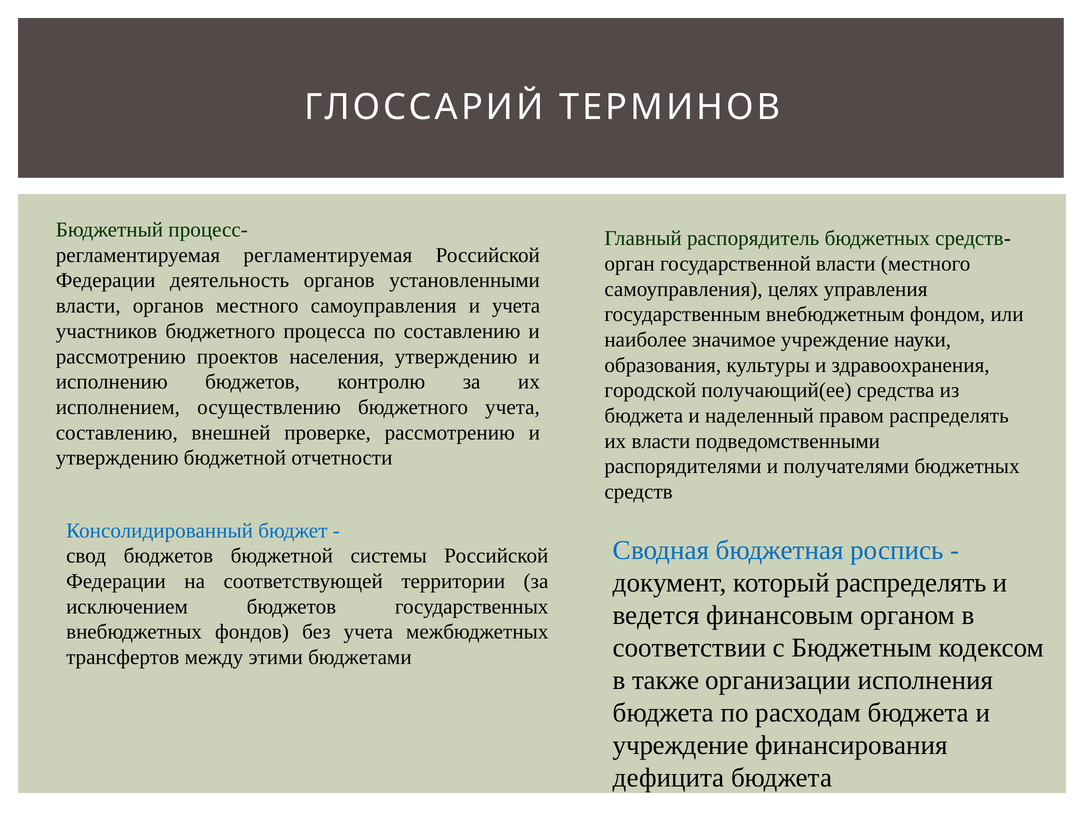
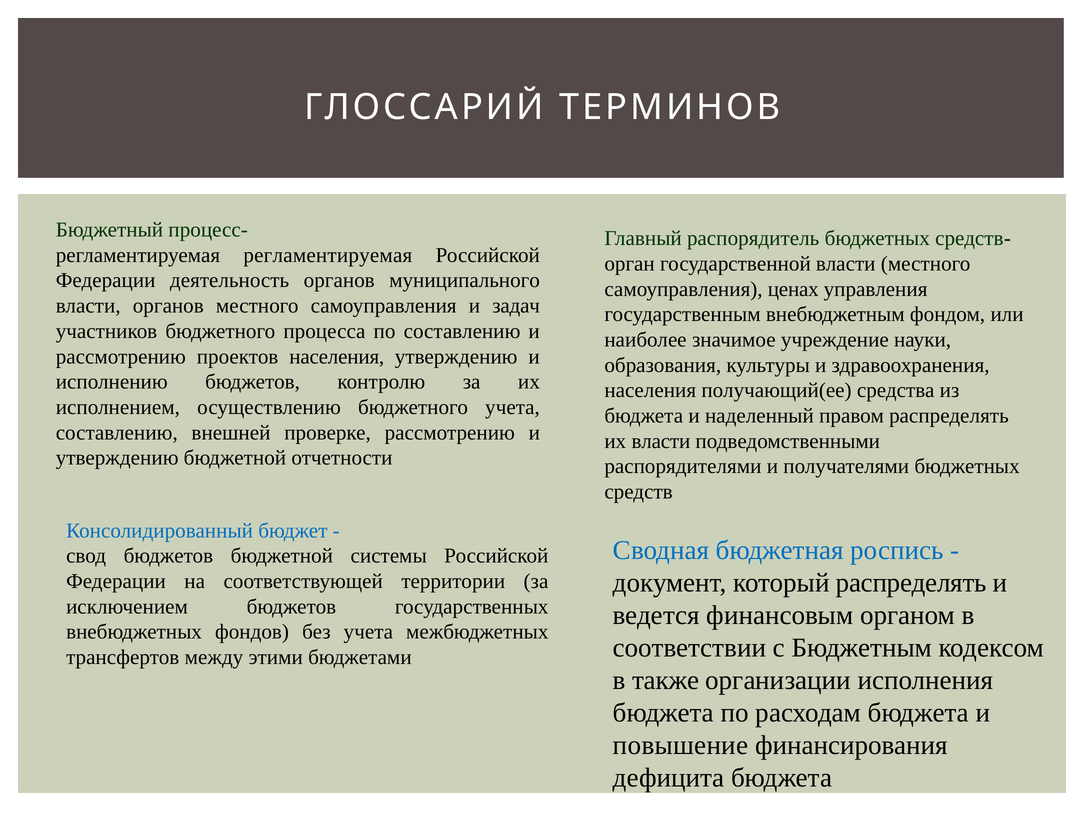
установленными: установленными -> муниципального (465, 280)
целях: целях -> ценах (793, 289)
и учета: учета -> задач (516, 306)
городской: городской -> населения (650, 390)
учреждение: учреждение -> повышение (681, 745)
